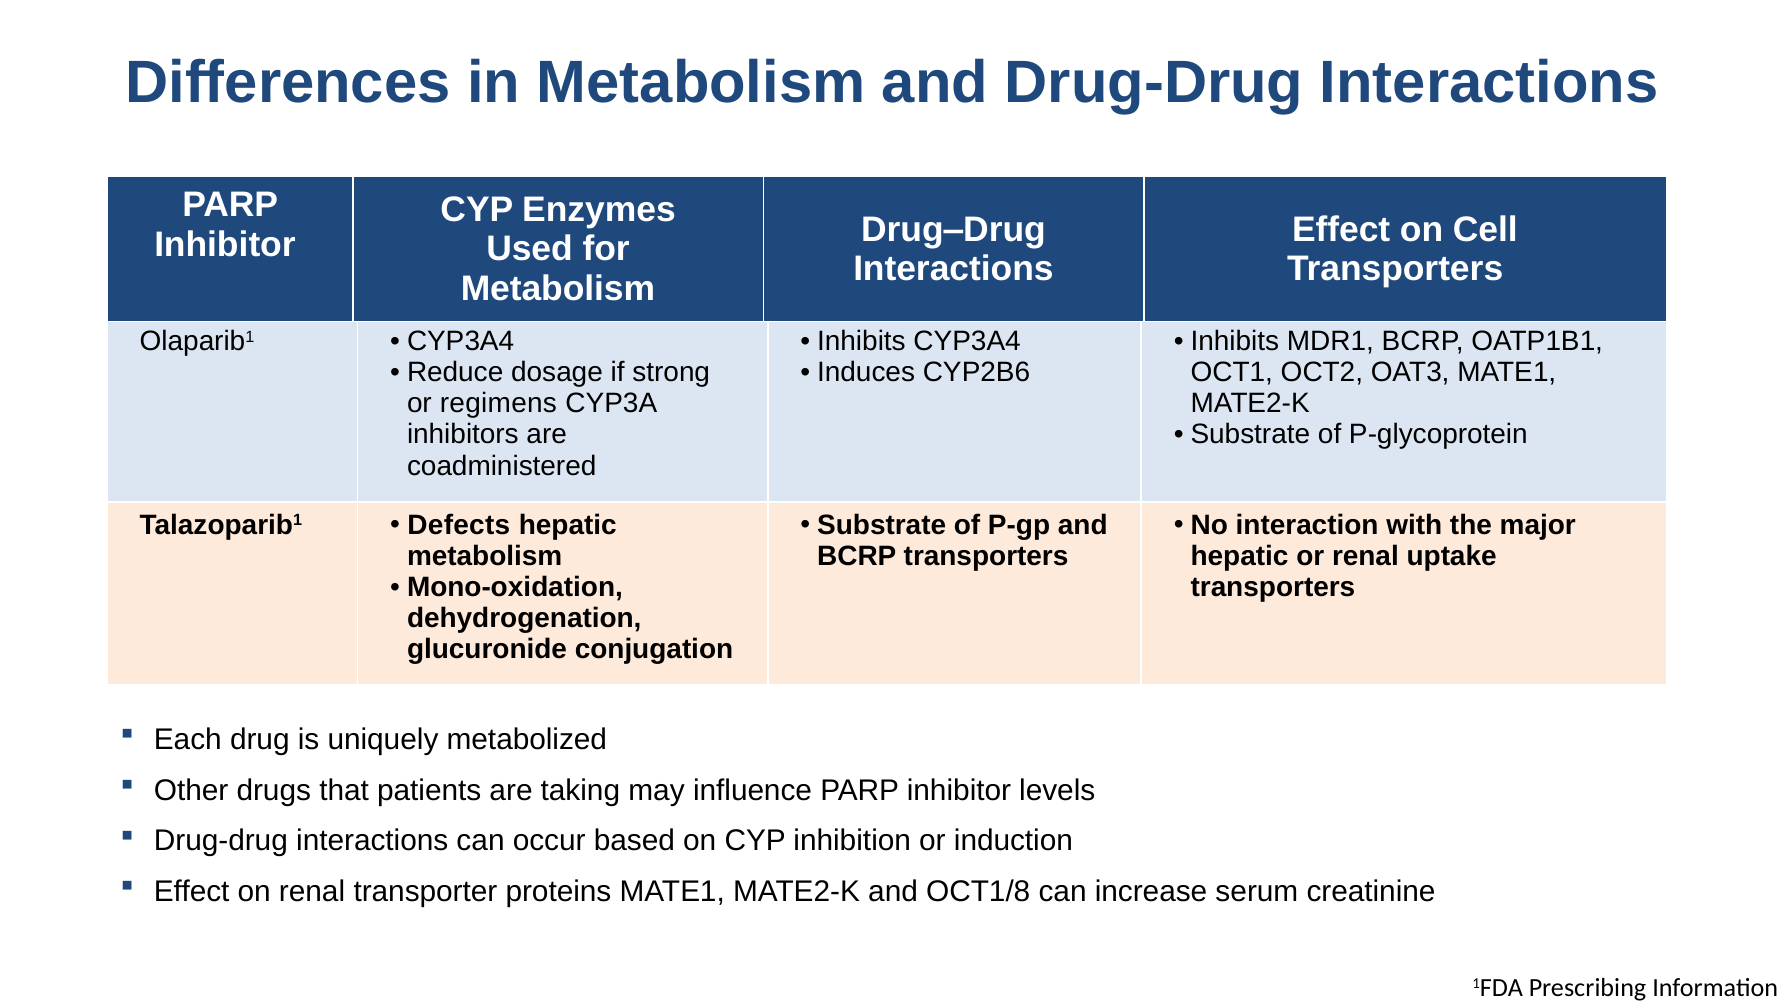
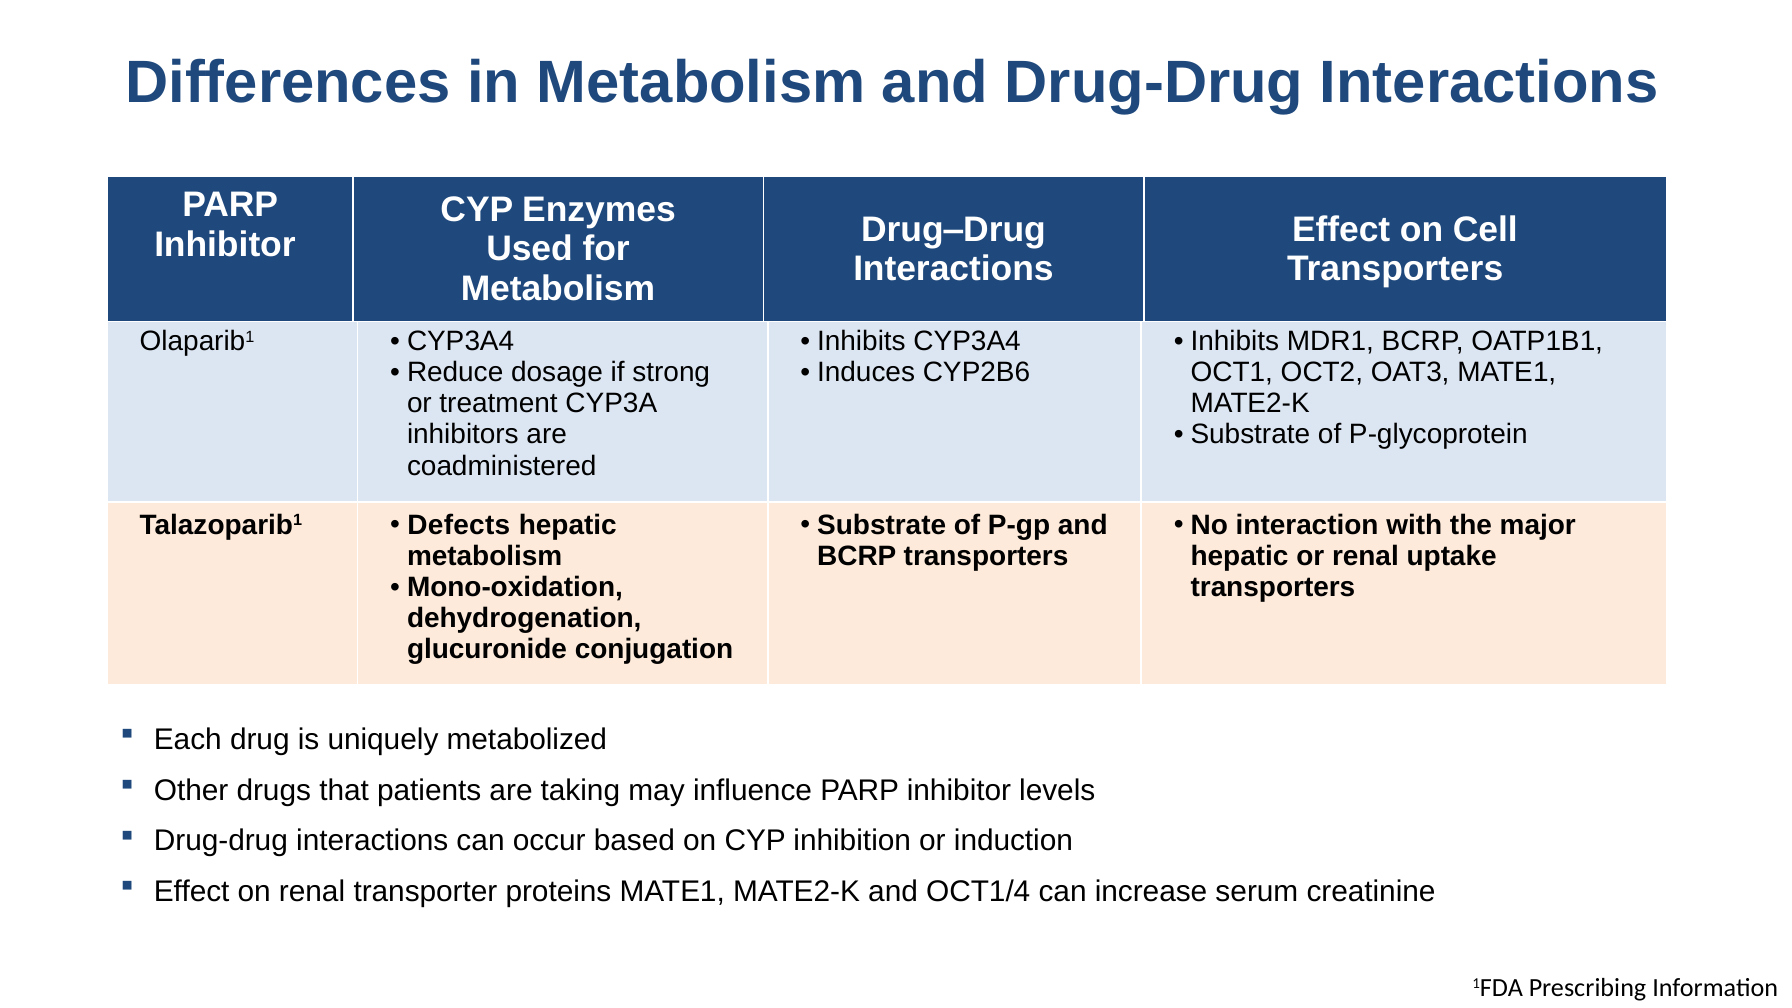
regimens: regimens -> treatment (499, 404)
OCT1/8: OCT1/8 -> OCT1/4 (978, 892)
